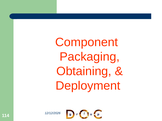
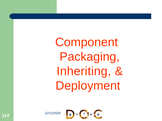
Obtaining: Obtaining -> Inheriting (84, 71)
